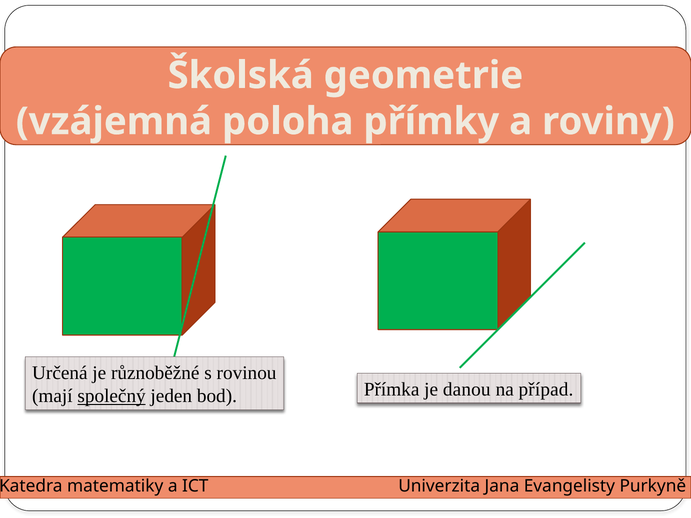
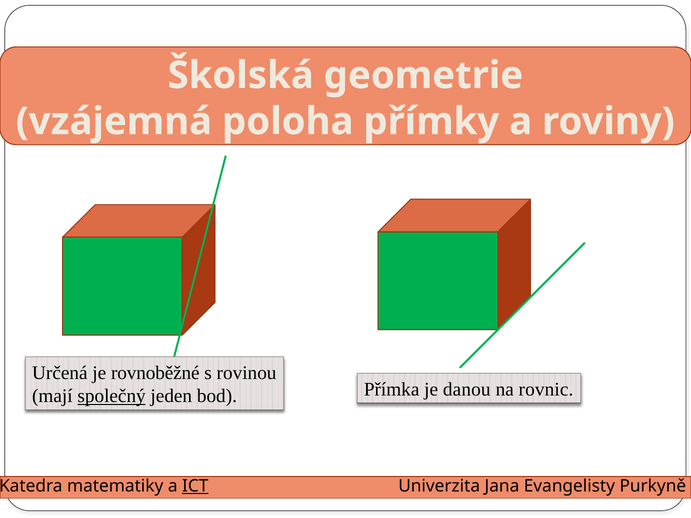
různoběžné: různoběžné -> rovnoběžné (155, 373)
případ: případ -> rovnic (546, 390)
ICT underline: none -> present (195, 486)
